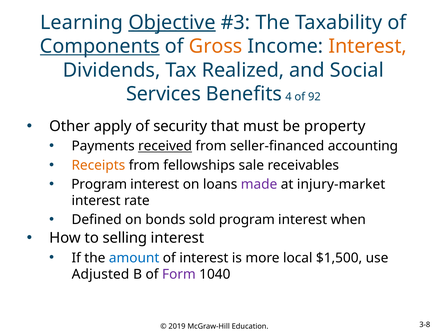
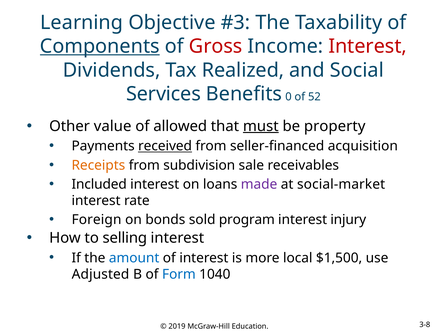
Objective underline: present -> none (172, 23)
Gross colour: orange -> red (216, 46)
Interest colour: orange -> red (368, 46)
4: 4 -> 0 (288, 97)
92: 92 -> 52 (314, 97)
apply: apply -> value (113, 126)
security: security -> allowed (180, 126)
must underline: none -> present (261, 126)
accounting: accounting -> acquisition (363, 146)
fellowships: fellowships -> subdivision (199, 165)
Program: Program -> Included (99, 184)
injury-market: injury-market -> social-market (341, 184)
Defined: Defined -> Foreign (97, 220)
when: when -> injury (348, 220)
Form colour: purple -> blue (179, 274)
